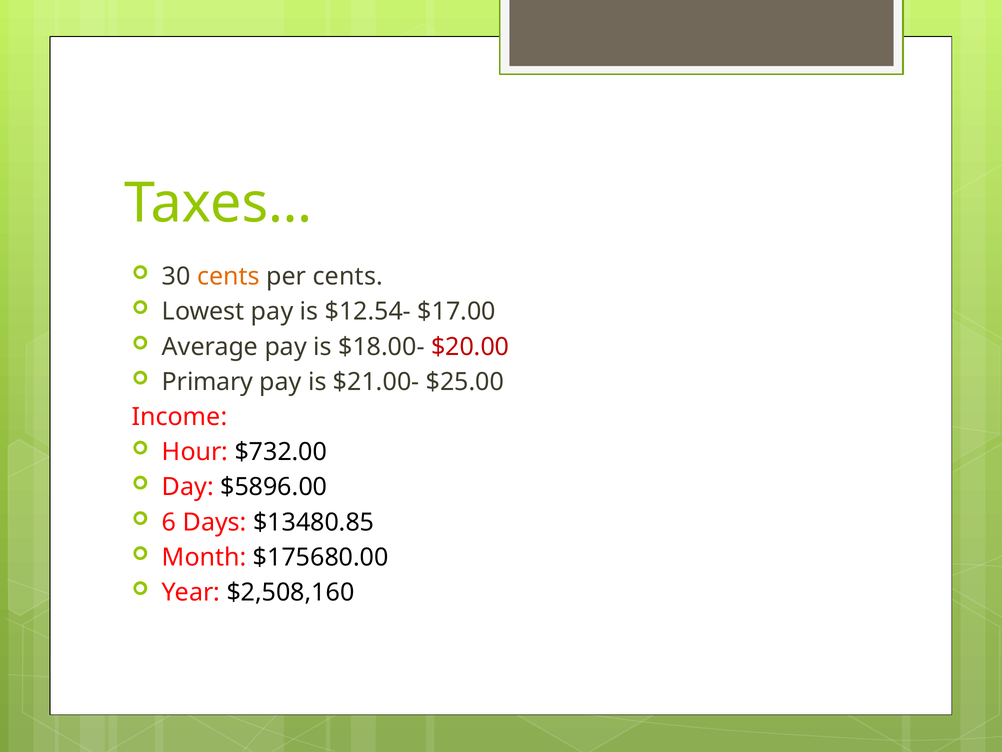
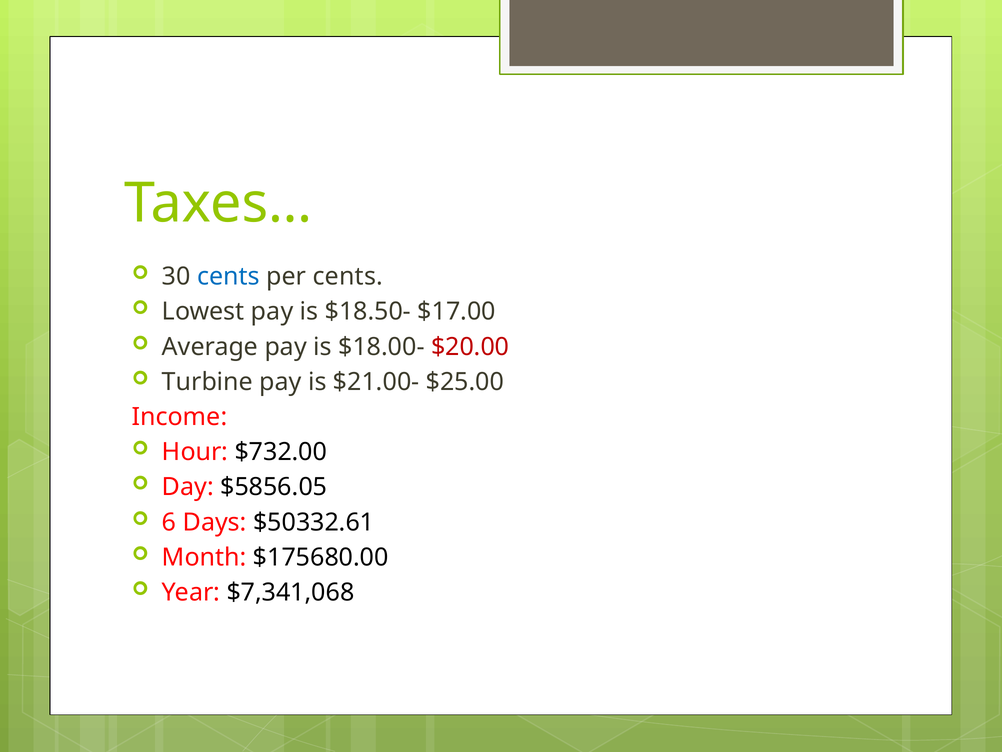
cents colour: orange -> blue (228, 276)
$12.54-: $12.54- -> $18.50- (368, 312)
Primary: Primary -> Turbine (207, 382)
$5896.00: $5896.00 -> $5856.05 (274, 487)
$13480.85: $13480.85 -> $50332.61 (314, 522)
$2,508,160: $2,508,160 -> $7,341,068 (290, 592)
